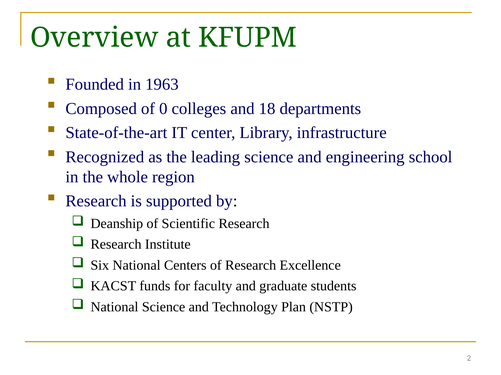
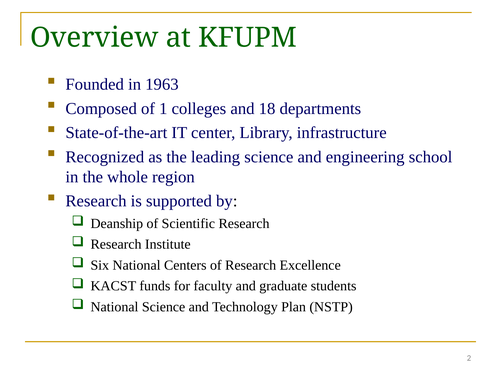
0: 0 -> 1 (163, 109)
